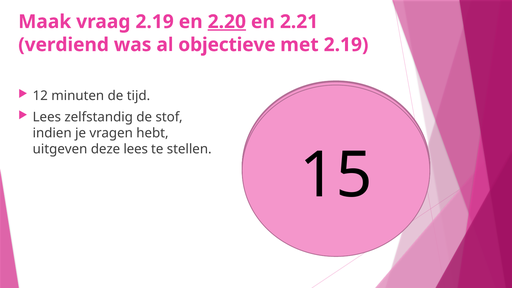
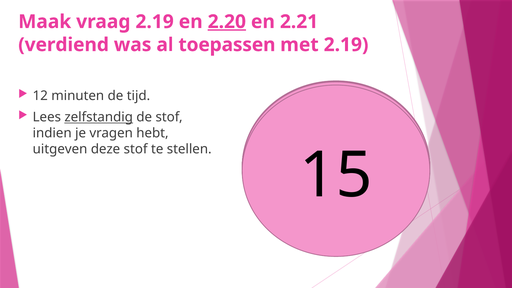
objectieve: objectieve -> toepassen (227, 45)
zelfstandig underline: none -> present (99, 117)
deze lees: lees -> stof (136, 149)
